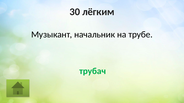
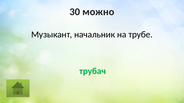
лёгким: лёгким -> можно (98, 12)
